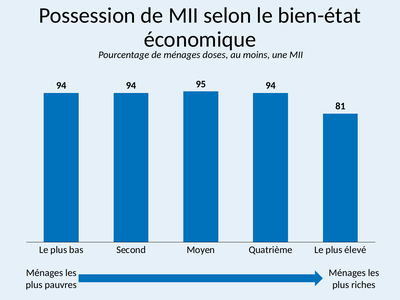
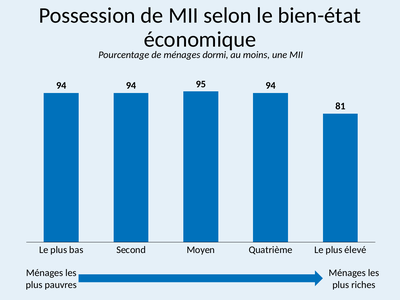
doses: doses -> dormi (215, 55)
